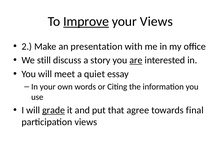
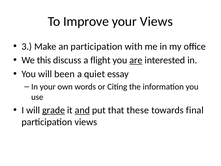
Improve underline: present -> none (86, 21)
2: 2 -> 3 (27, 46)
an presentation: presentation -> participation (97, 46)
still: still -> this (44, 60)
story: story -> flight (100, 60)
meet: meet -> been (65, 74)
and underline: none -> present (82, 110)
agree: agree -> these (138, 110)
